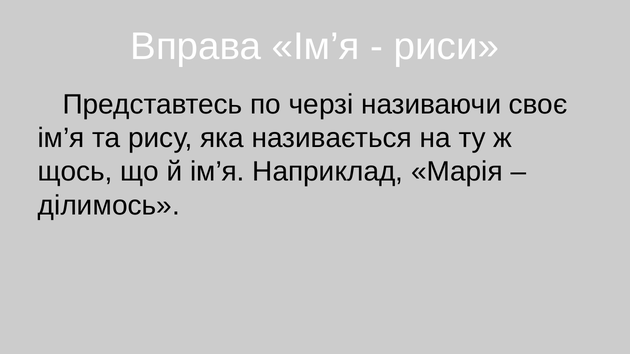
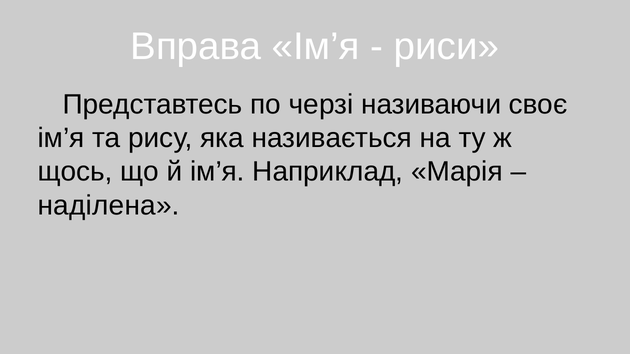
ділимось: ділимось -> наділена (109, 206)
